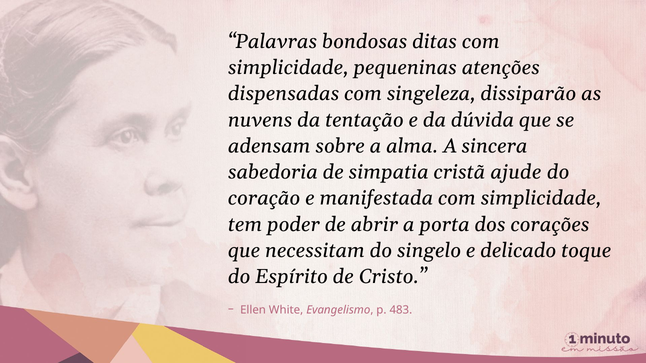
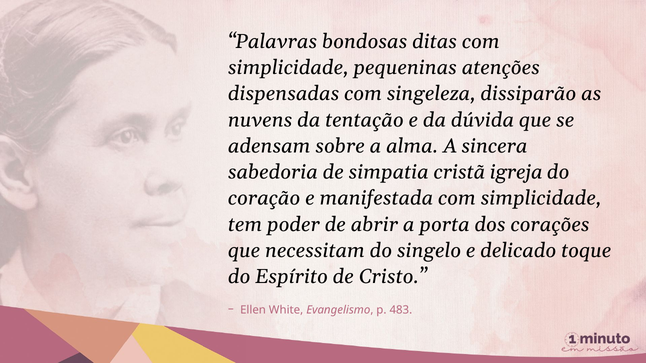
ajude: ajude -> igreja (516, 172)
